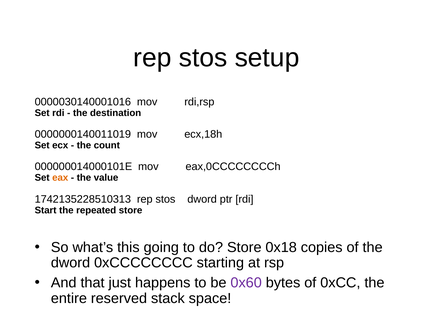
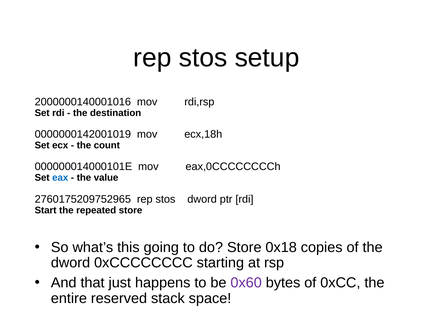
0000030140001016: 0000030140001016 -> 2000000140001016 (83, 102)
0000000140011019: 0000000140011019 -> 0000000142001019 (83, 134)
eax colour: orange -> blue (60, 178)
1742135228510313: 1742135228510313 -> 2760175209752965 (83, 199)
